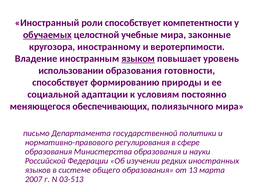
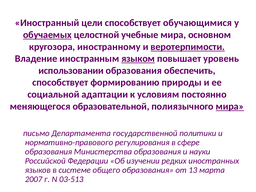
роли: роли -> цели (92, 23)
компетентности: компетентности -> обучающимися (198, 23)
законные: законные -> основном (210, 35)
веротерпимости underline: none -> present (188, 47)
готовности: готовности -> обеспечить (190, 71)
обеспечивающих: обеспечивающих -> образовательной (111, 106)
мира underline: none -> present (230, 106)
